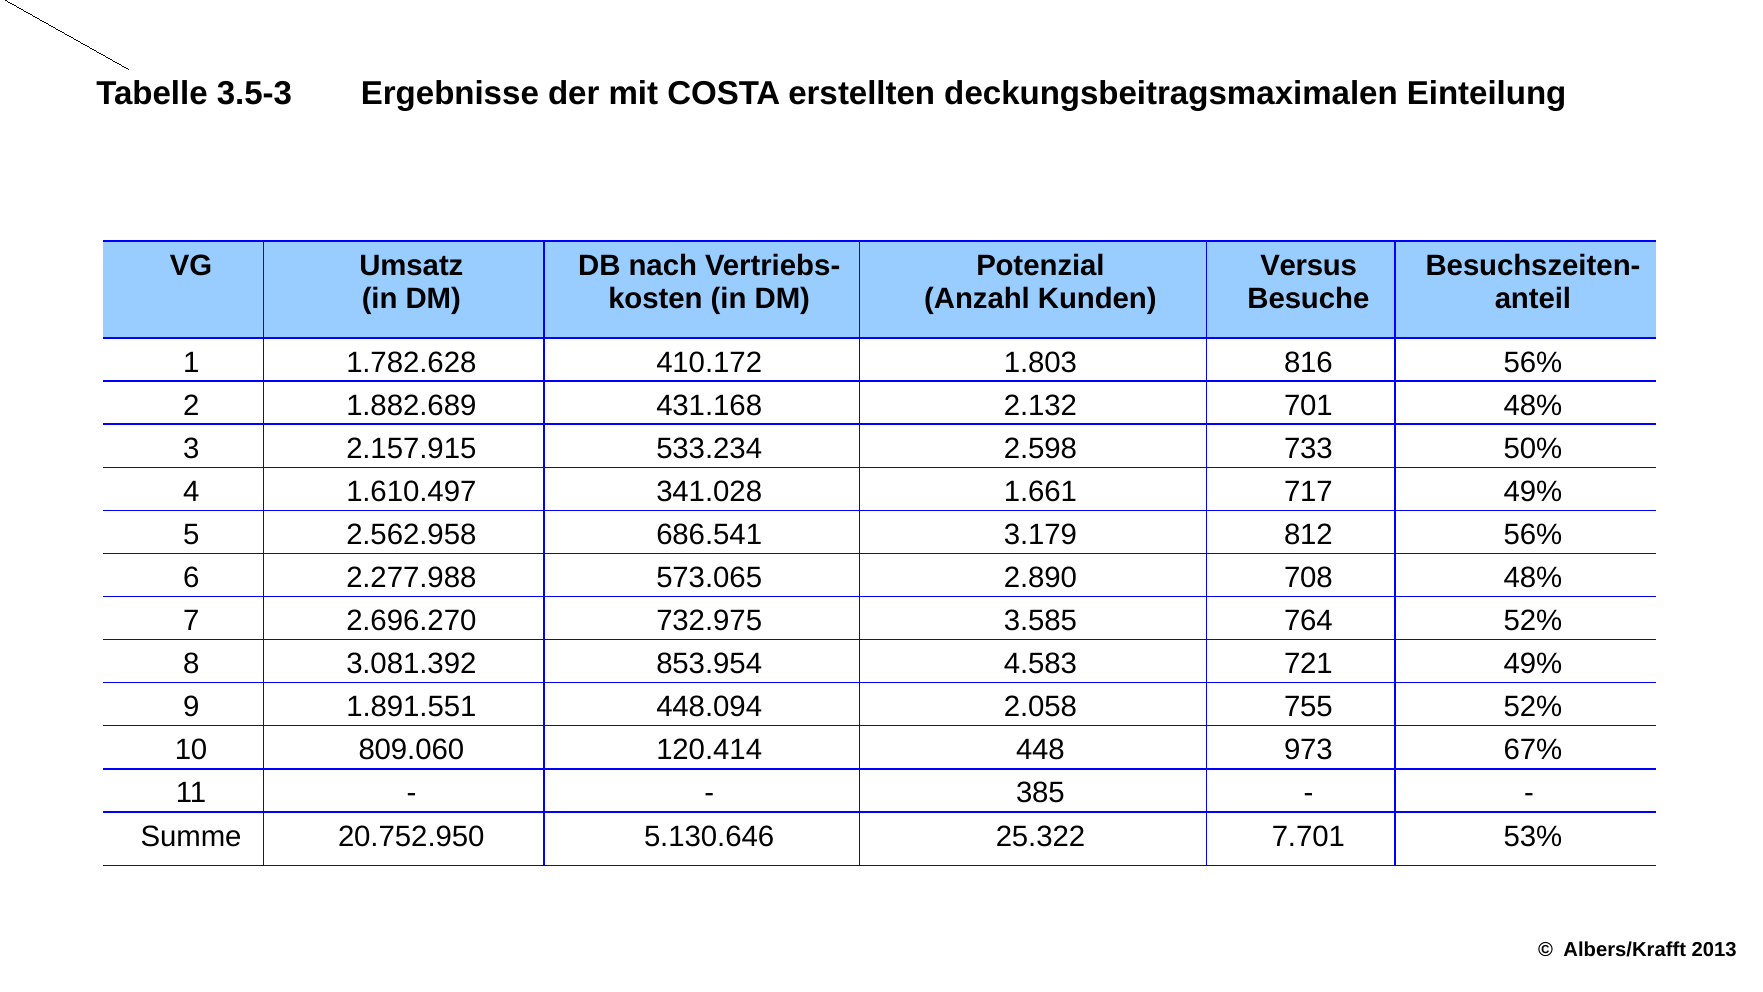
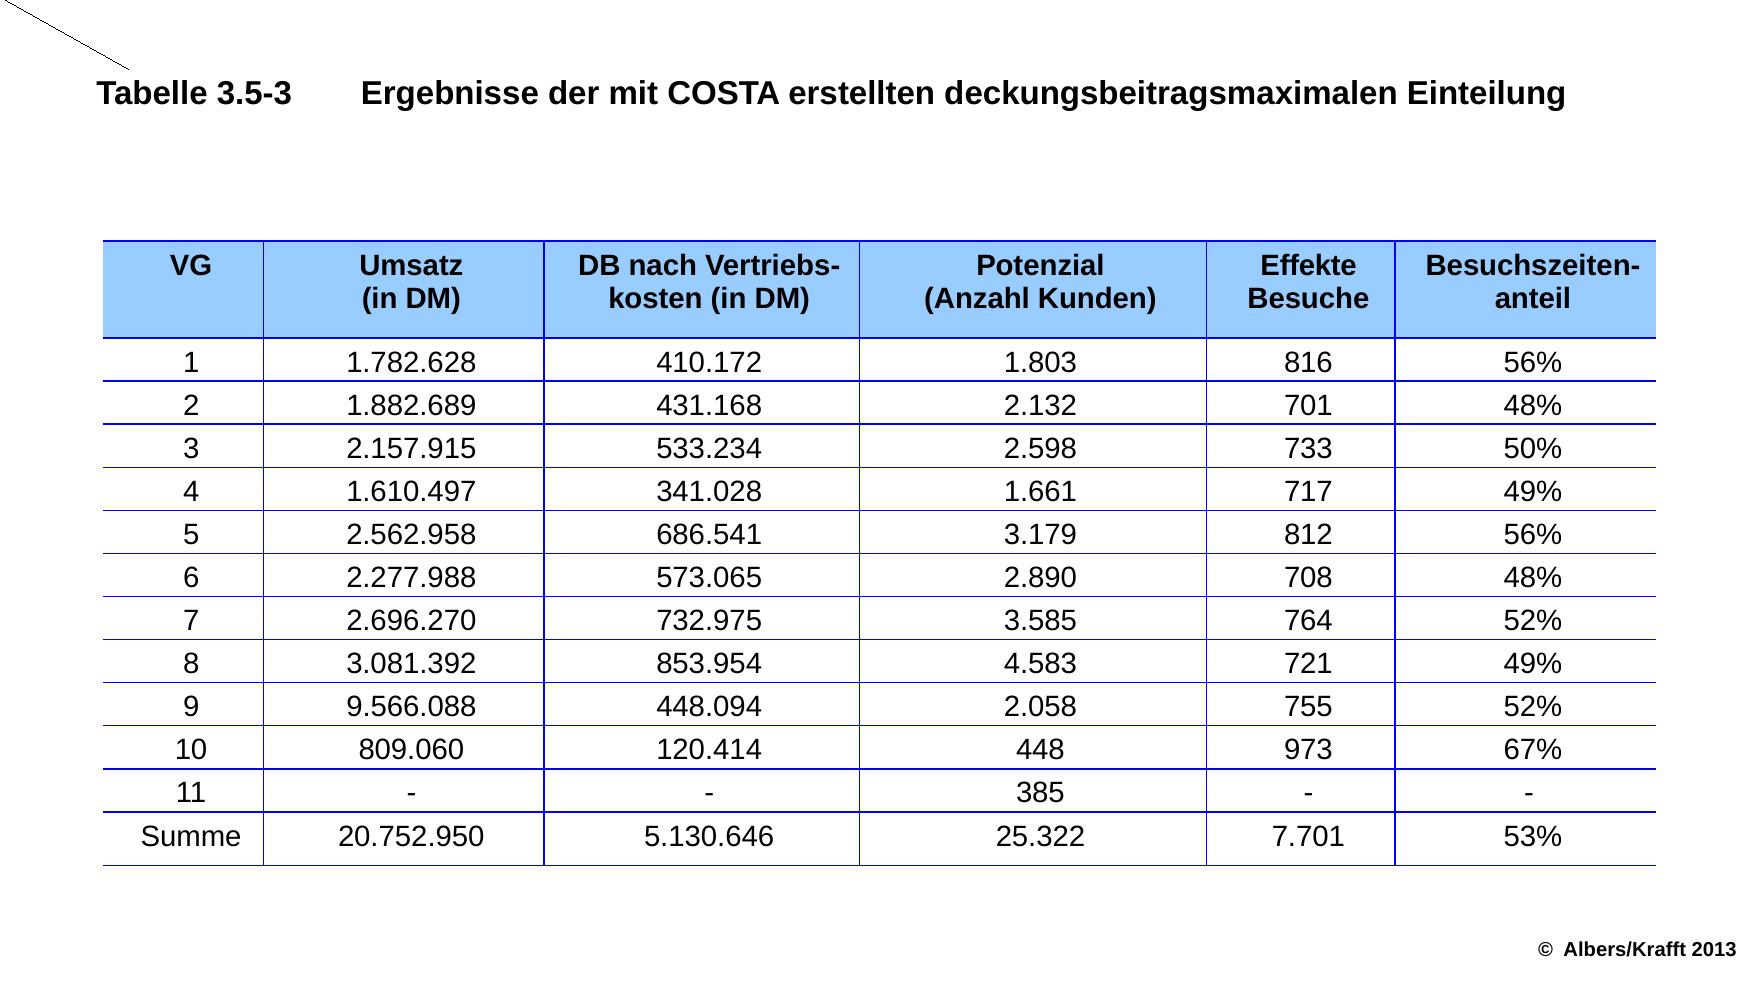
Versus: Versus -> Effekte (1309, 266)
1.891.551: 1.891.551 -> 9.566.088 (411, 707)
